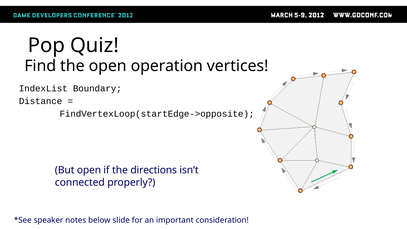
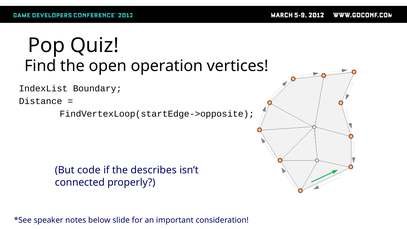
But open: open -> code (89, 170)
directions: directions -> describes (154, 170)
